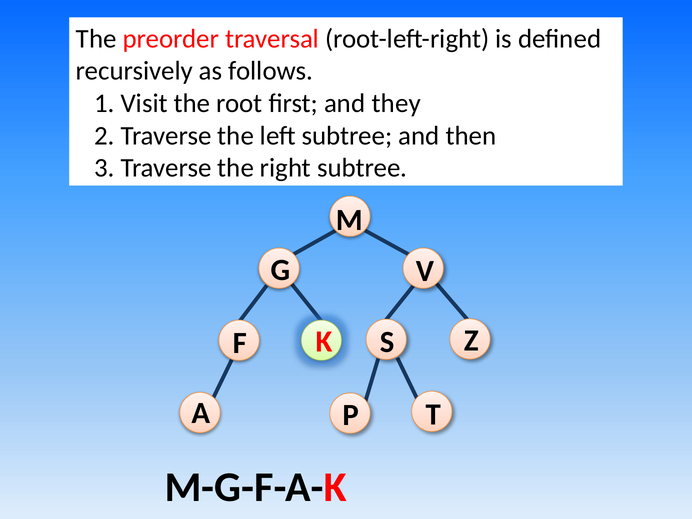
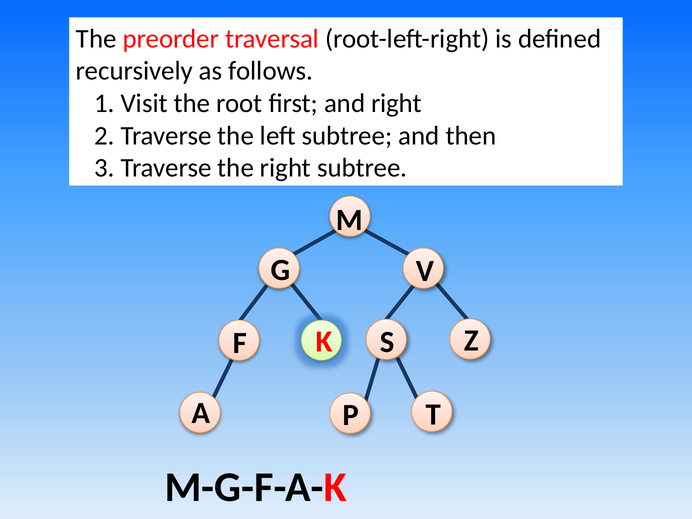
and they: they -> right (397, 103)
